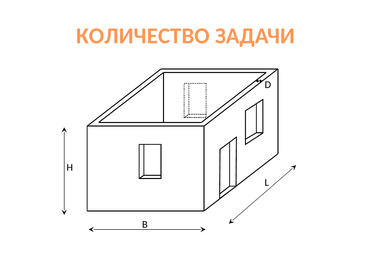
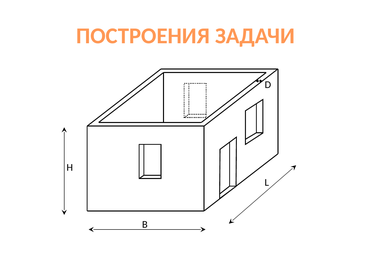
КОЛИЧЕСТВО: КОЛИЧЕСТВО -> ПОСТРОЕНИЯ (143, 36)
